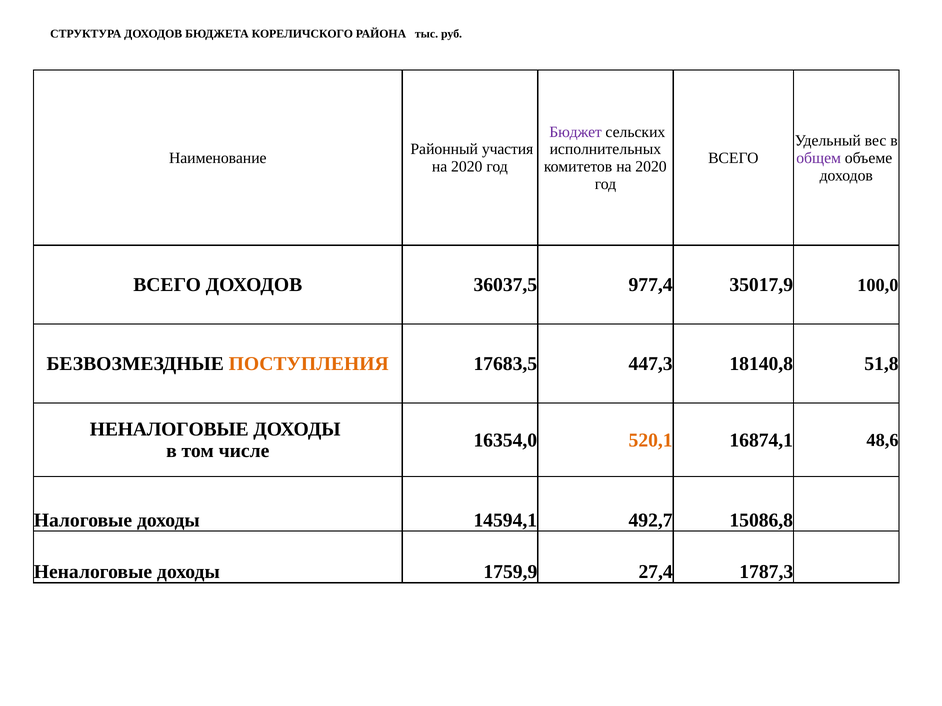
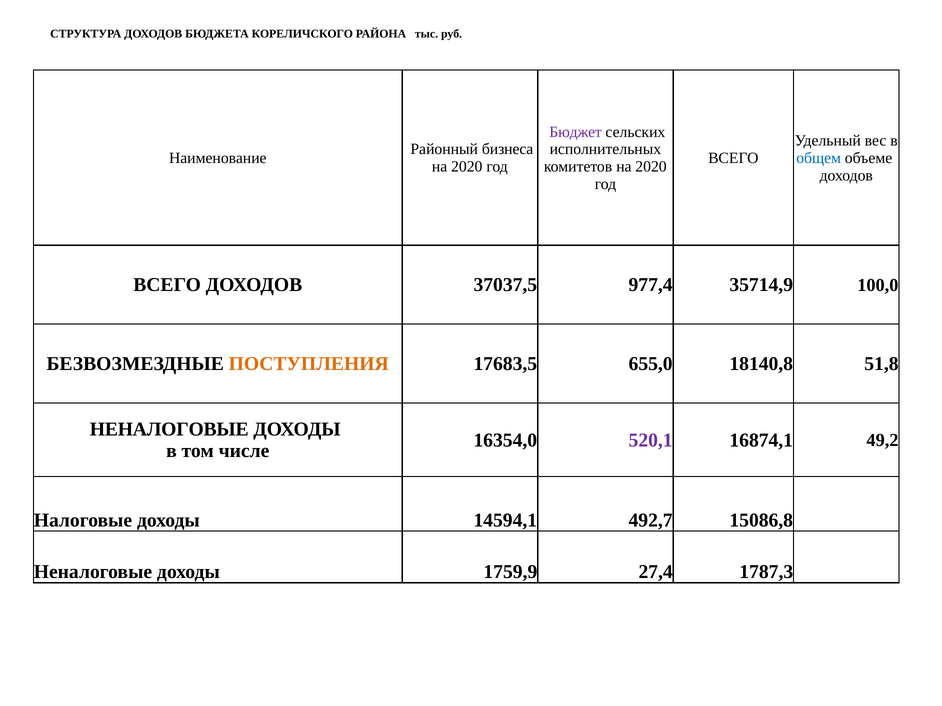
участия: участия -> бизнеса (508, 149)
общем colour: purple -> blue (819, 158)
36037,5: 36037,5 -> 37037,5 (505, 285)
35017,9: 35017,9 -> 35714,9 (761, 285)
447,3: 447,3 -> 655,0 (651, 364)
520,1 colour: orange -> purple (651, 440)
48,6: 48,6 -> 49,2 (883, 440)
